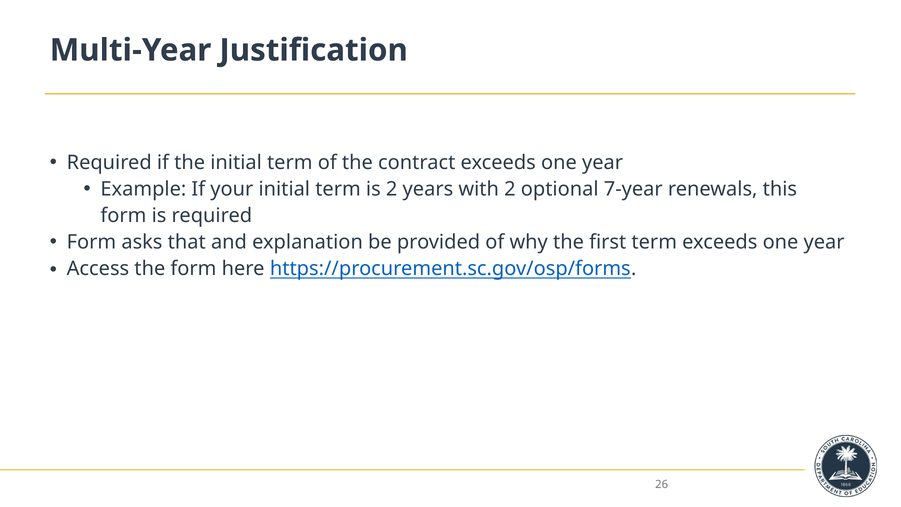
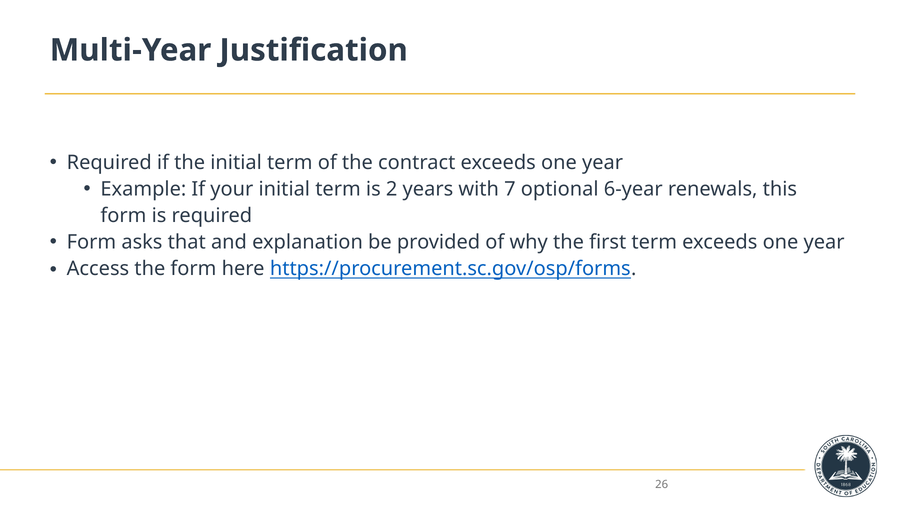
with 2: 2 -> 7 (510, 189)
7-year: 7-year -> 6-year (633, 189)
